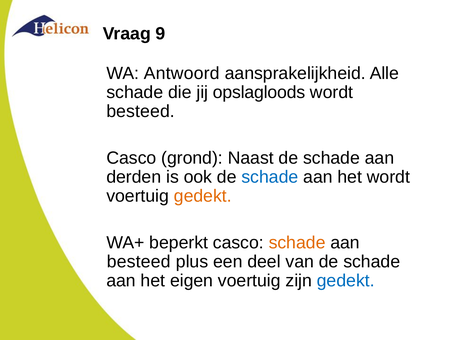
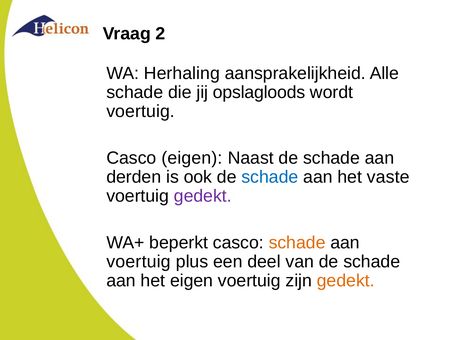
9: 9 -> 2 (161, 34)
Antwoord: Antwoord -> Herhaling (182, 74)
besteed: besteed -> voertuig (141, 112)
Casco grond: grond -> eigen (192, 158)
het wordt: wordt -> vaste (388, 177)
gedekt colour: orange -> purple (203, 196)
besteed: besteed -> voertuig (139, 262)
gedekt colour: blue -> orange (346, 281)
